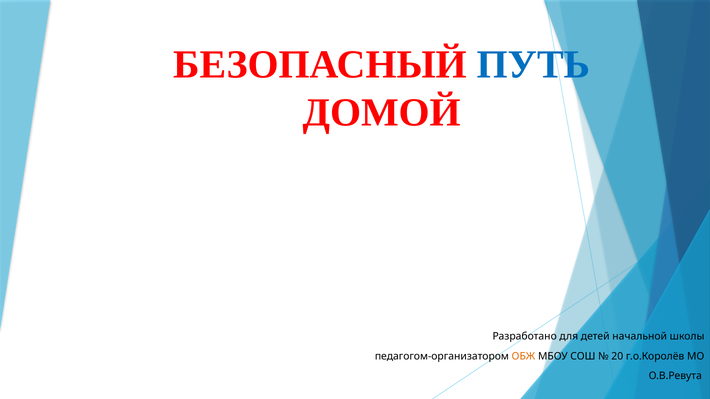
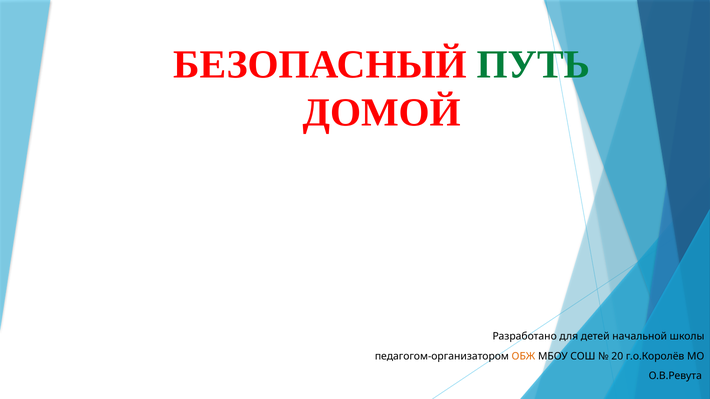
ПУТЬ colour: blue -> green (533, 65)
